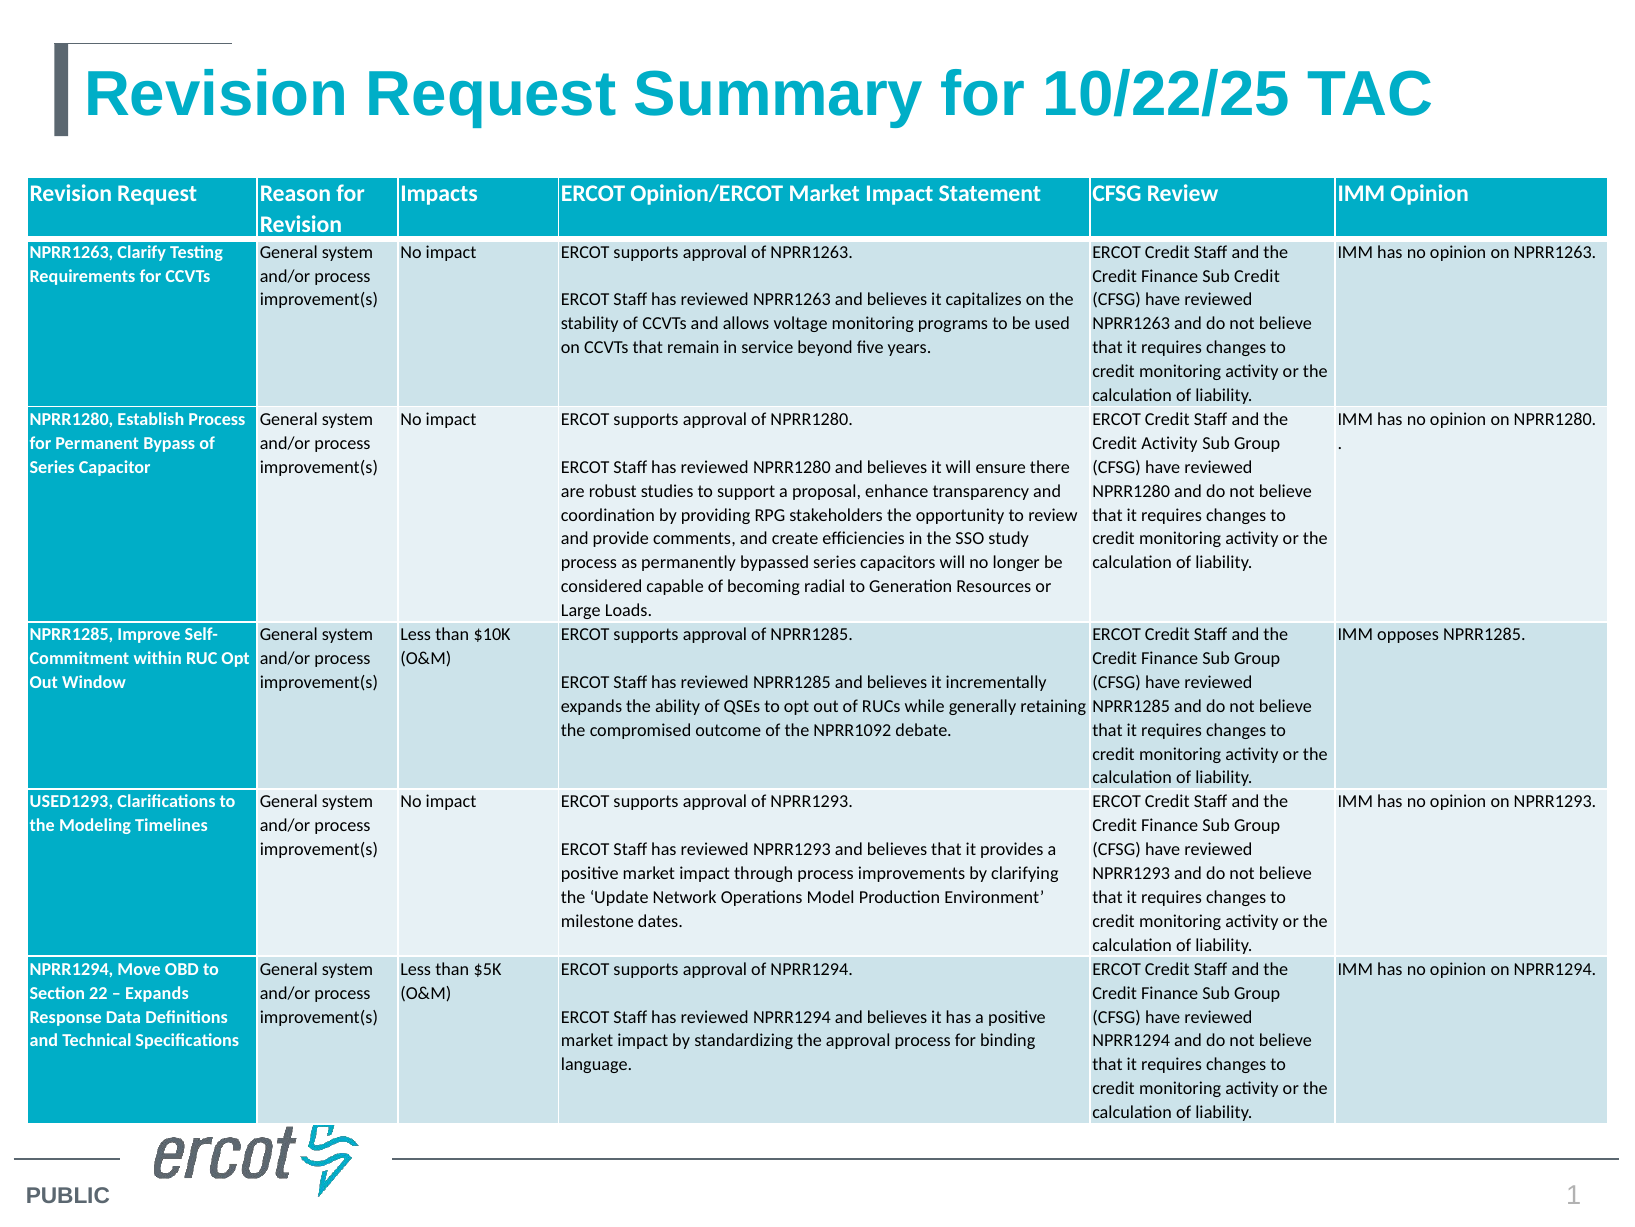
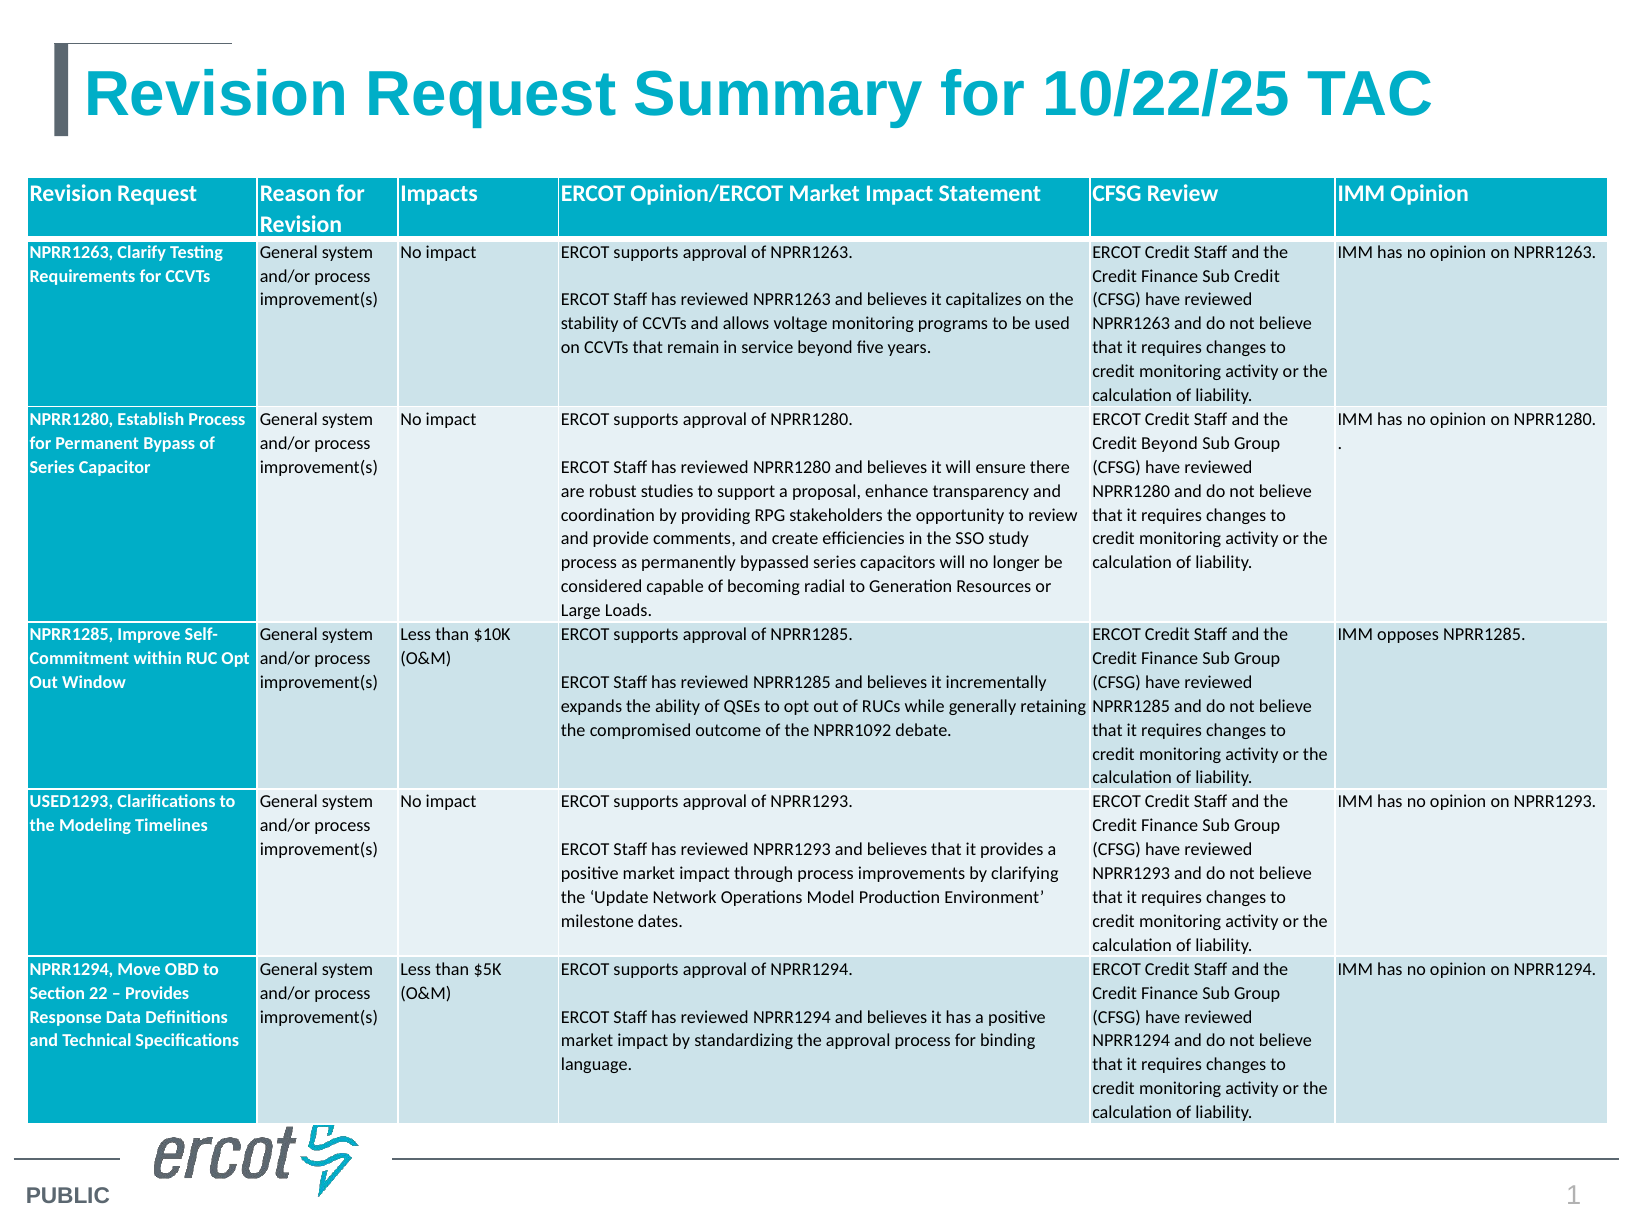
Credit Activity: Activity -> Beyond (1170, 443)
Expands: Expands -> Provides (157, 993)
